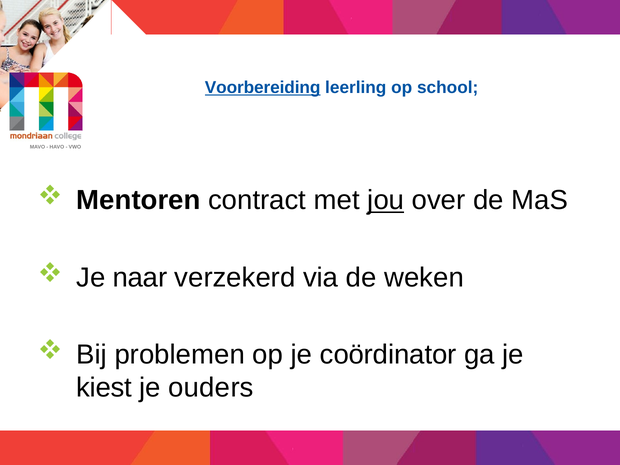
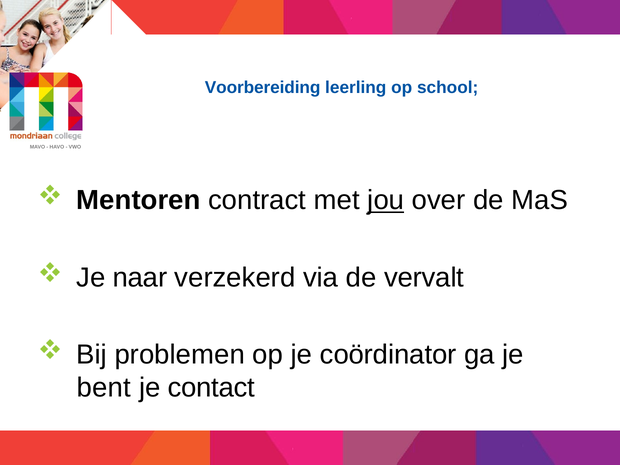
Voorbereiding underline: present -> none (263, 87)
weken: weken -> vervalt (424, 277)
kiest: kiest -> bent (104, 388)
ouders: ouders -> contact (211, 388)
